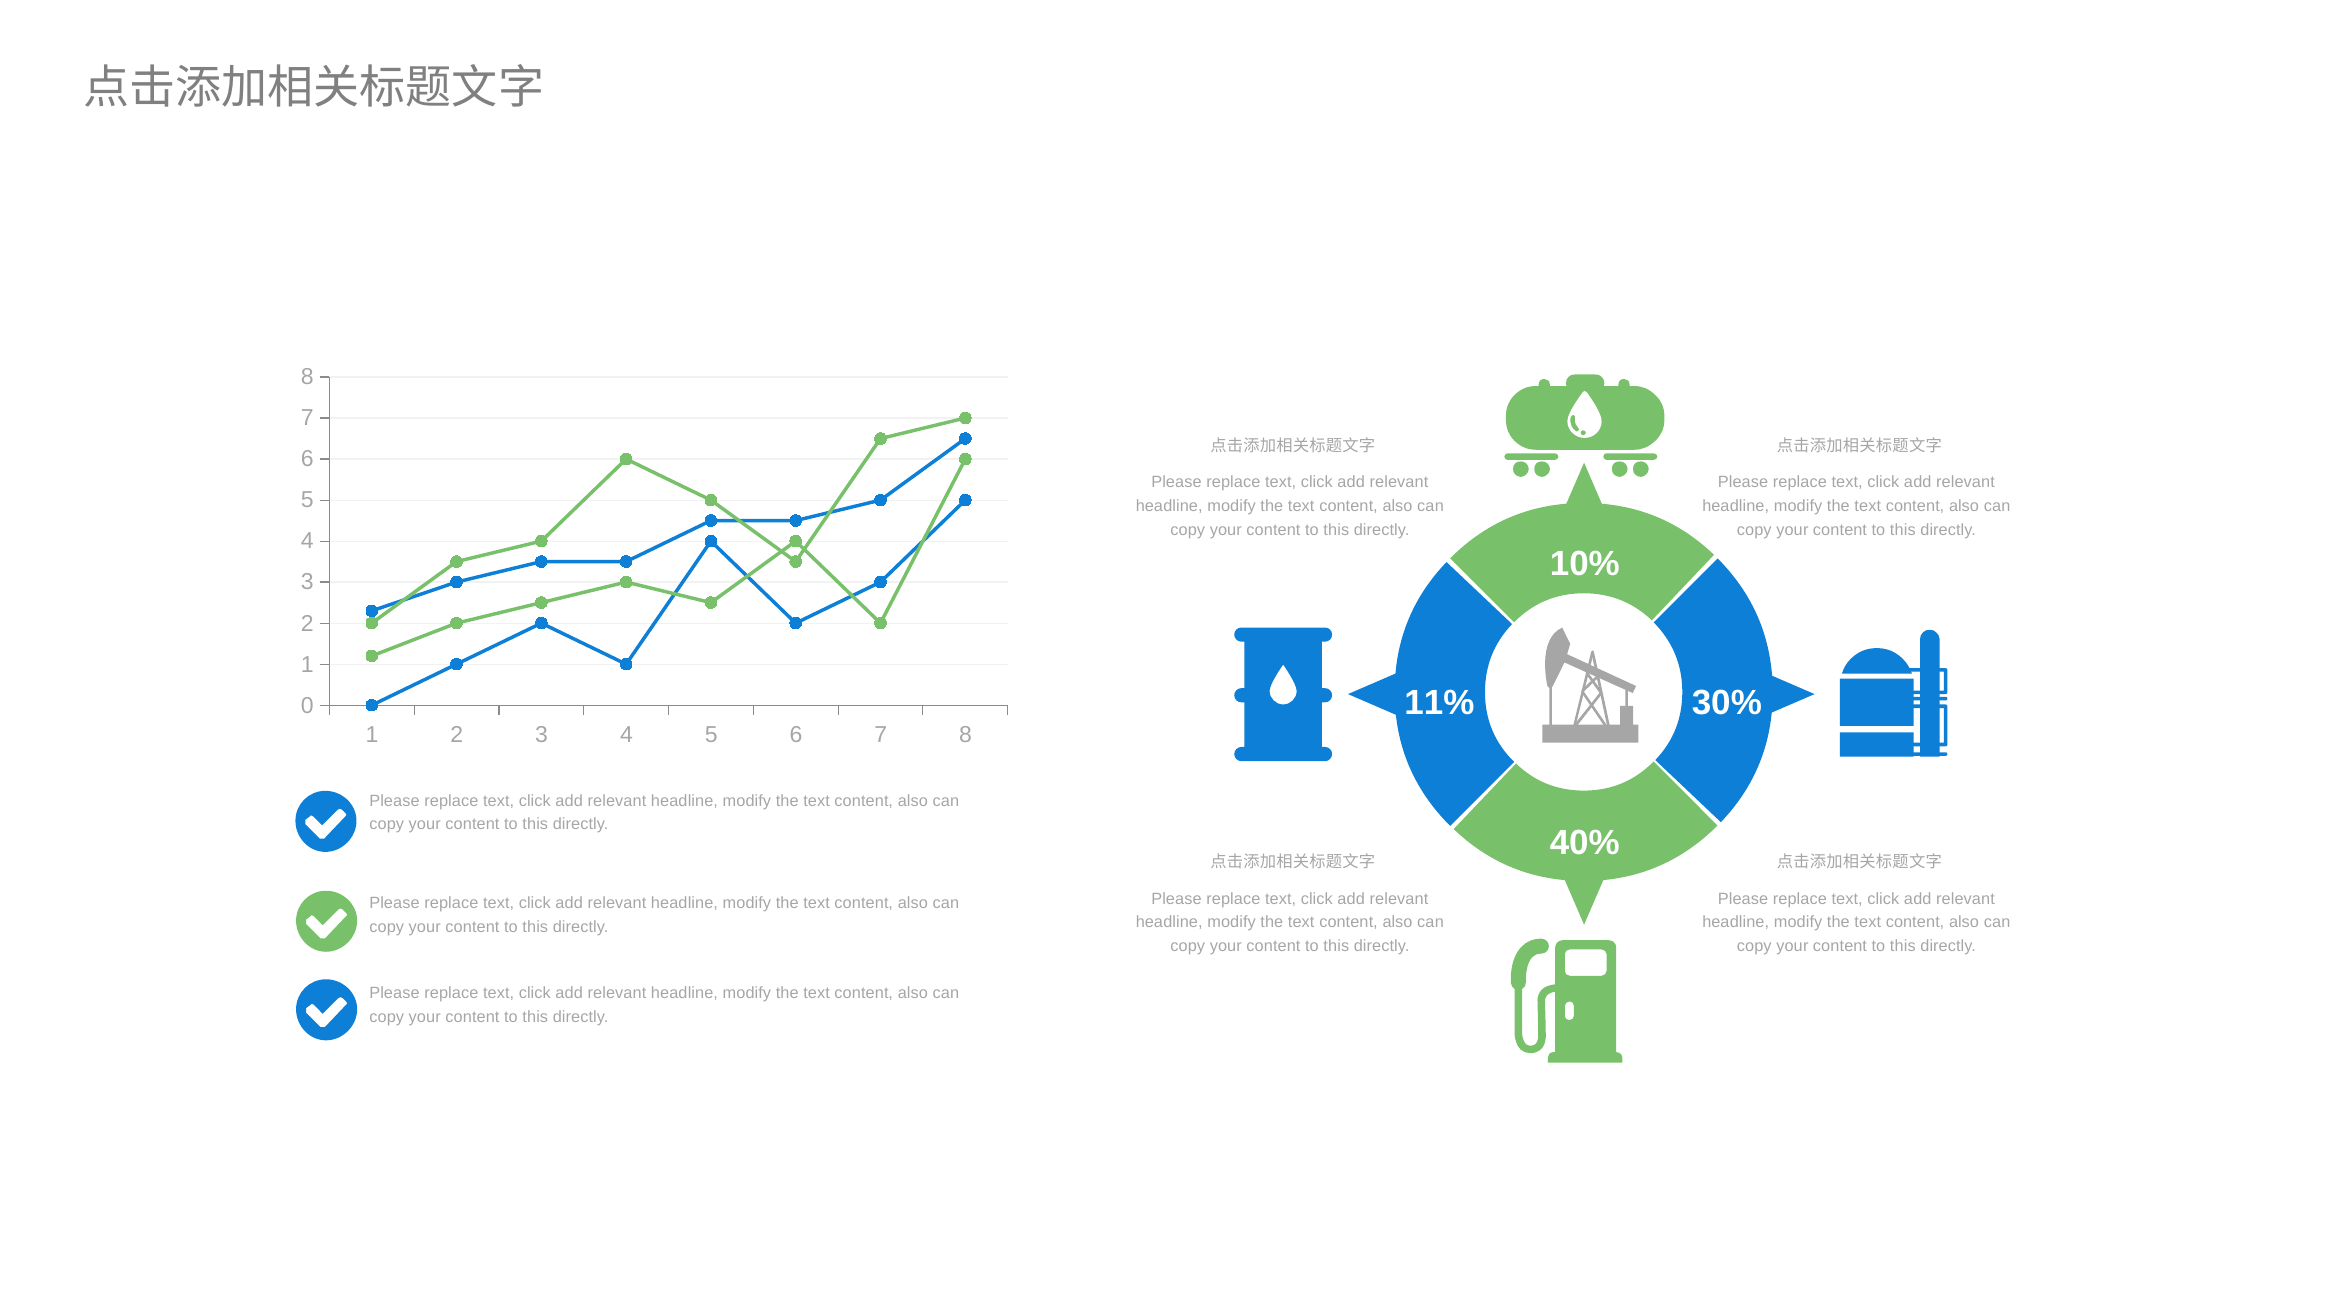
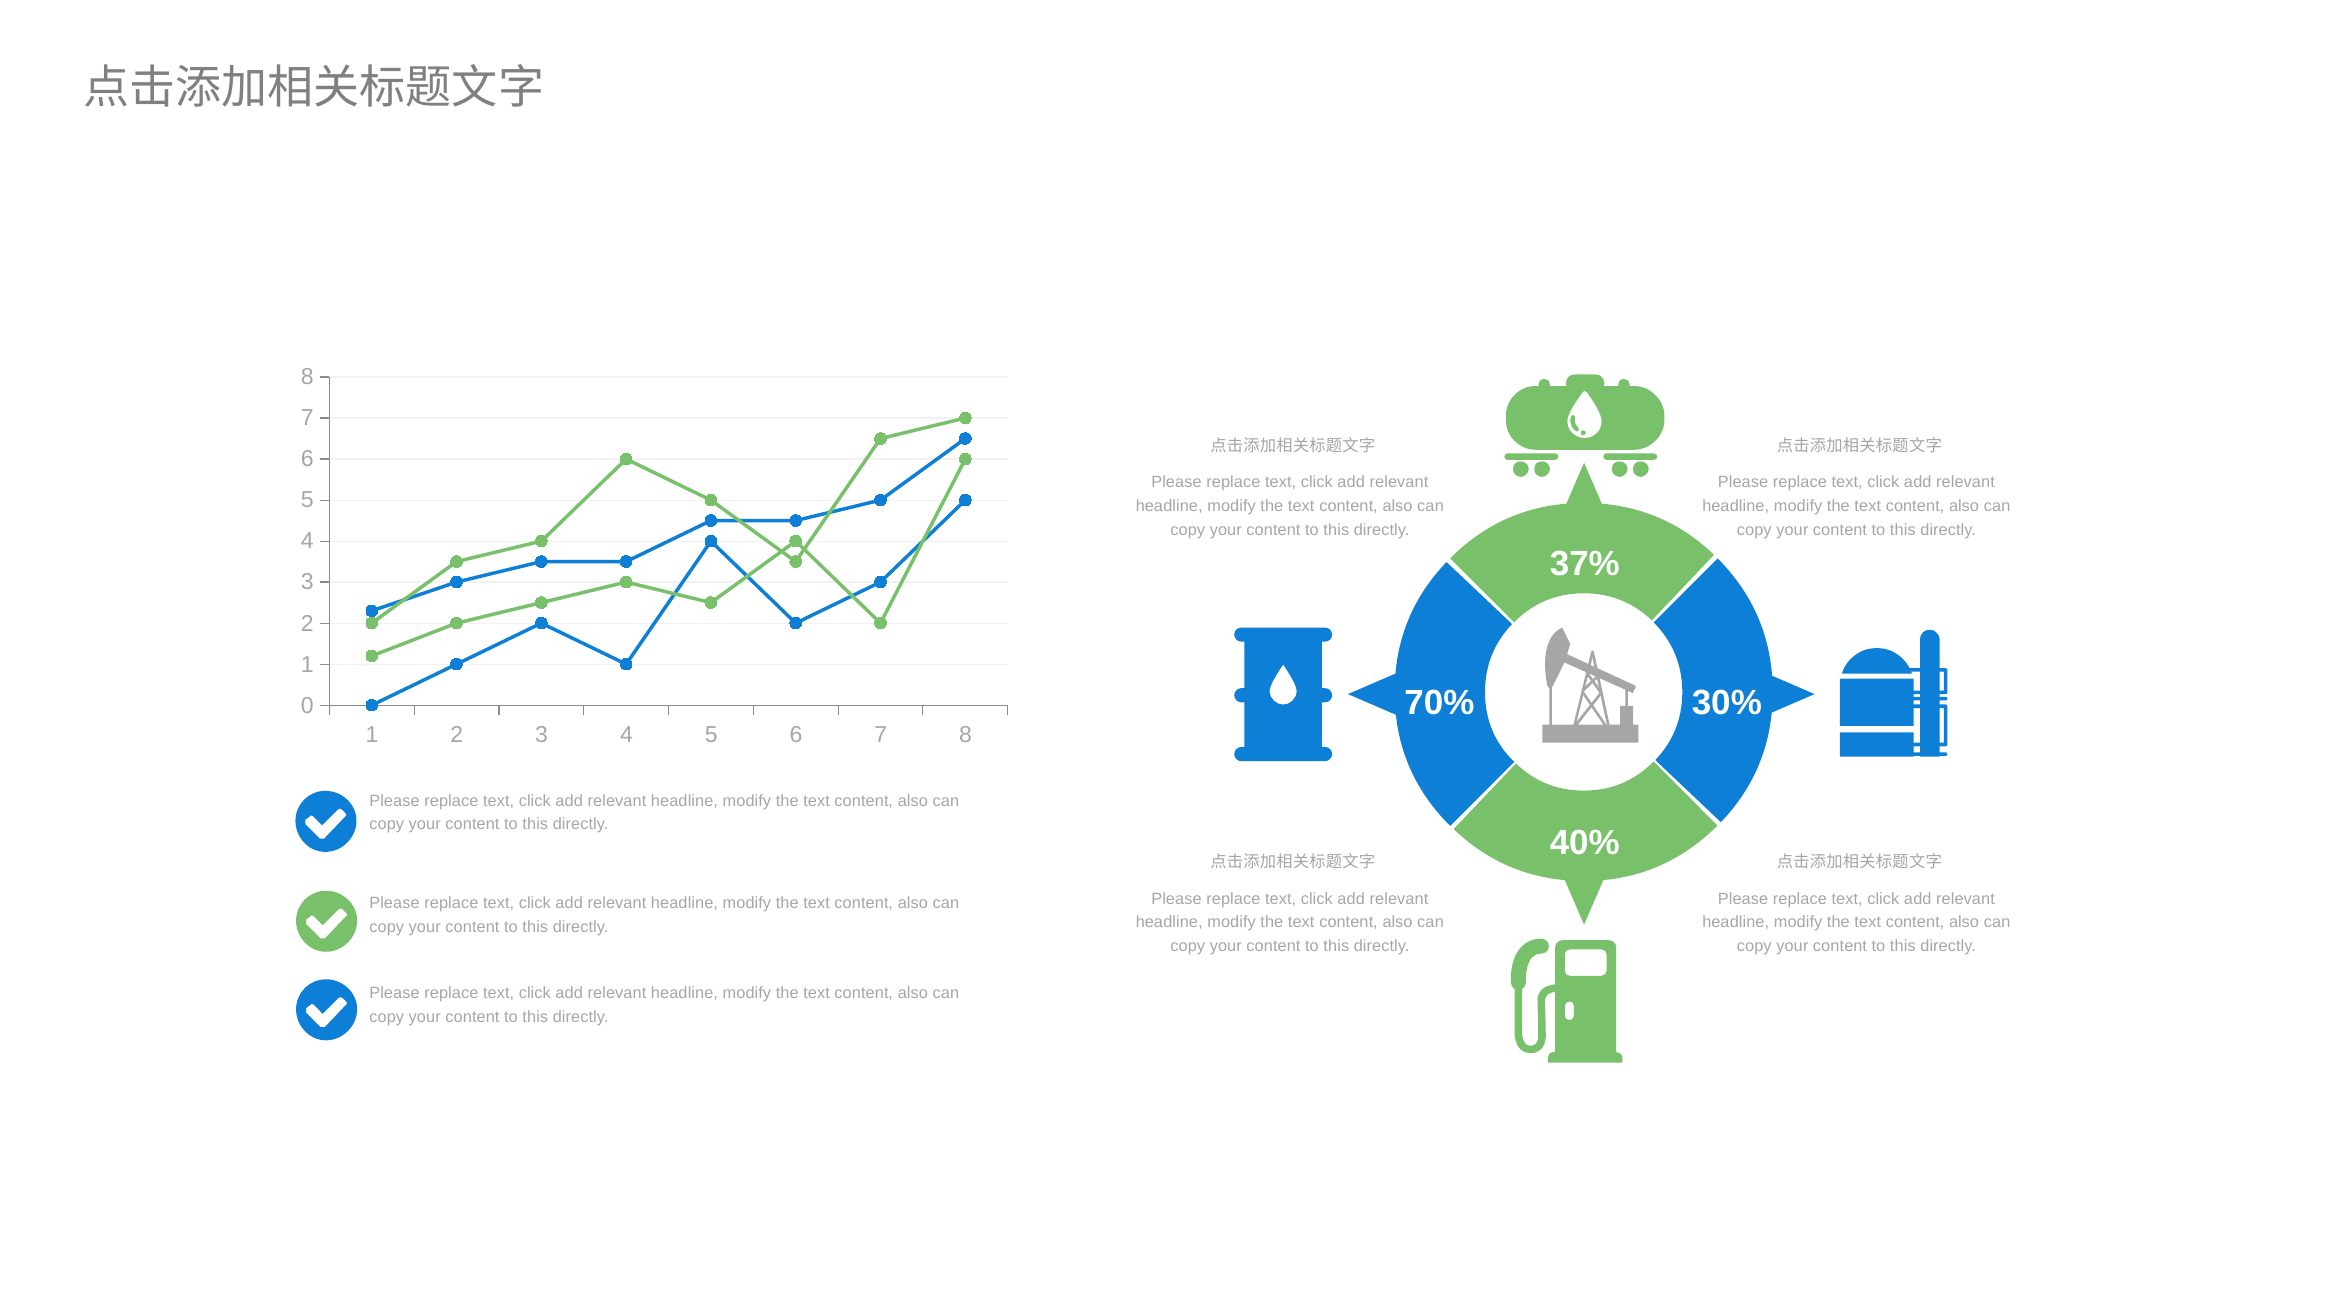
10%: 10% -> 37% (1585, 564)
11%: 11% -> 70% (1439, 703)
